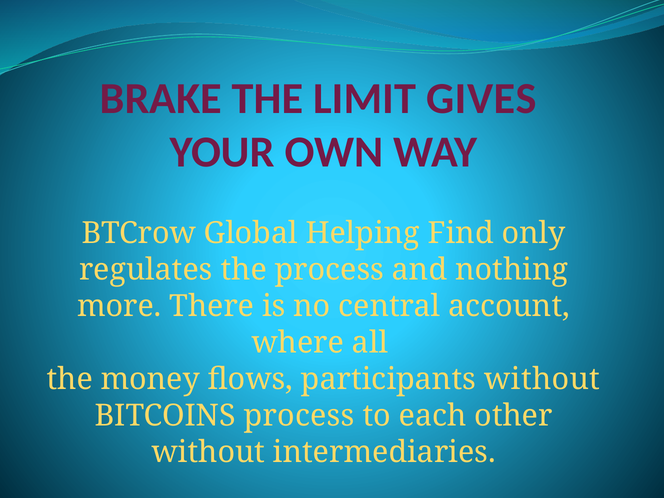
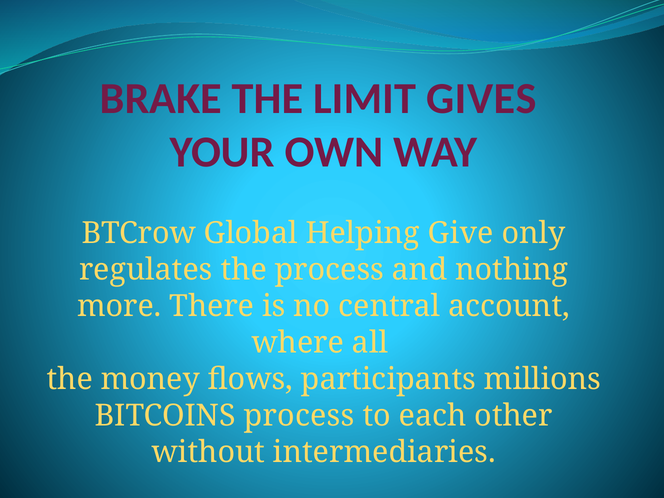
Find: Find -> Give (461, 233)
participants without: without -> millions (542, 379)
